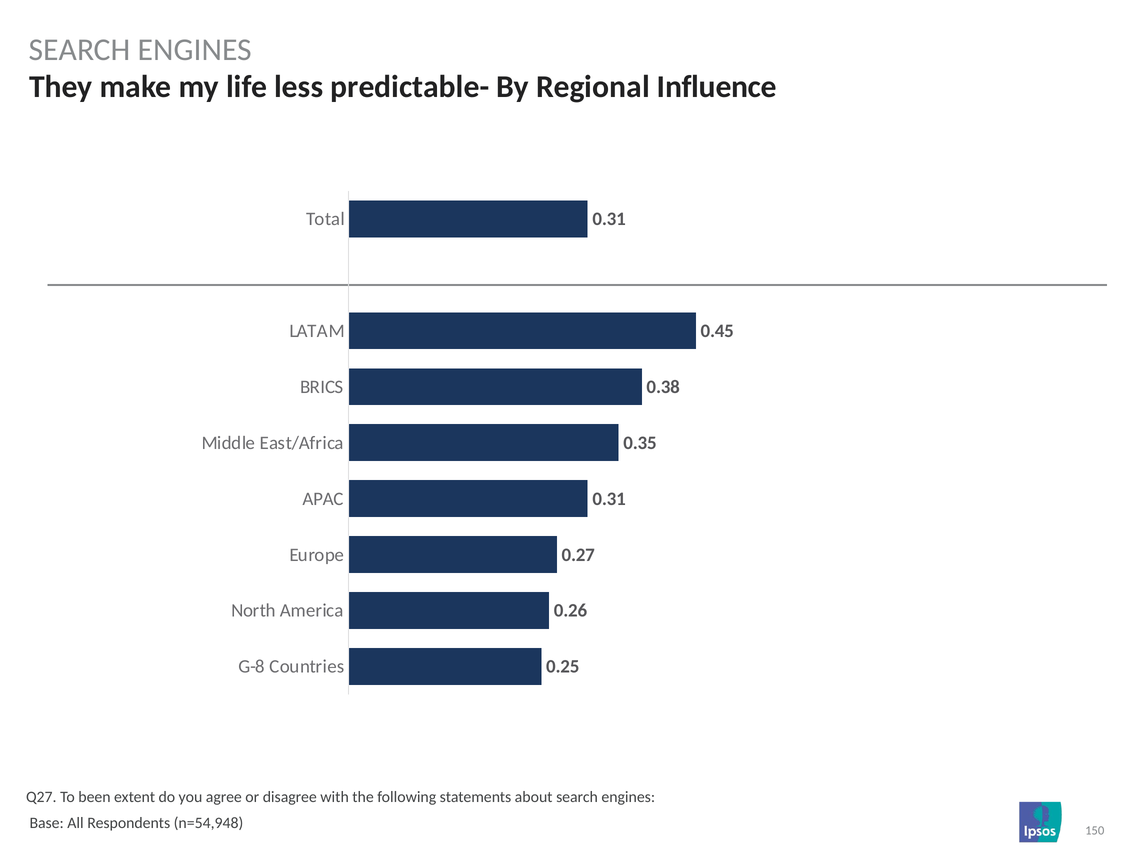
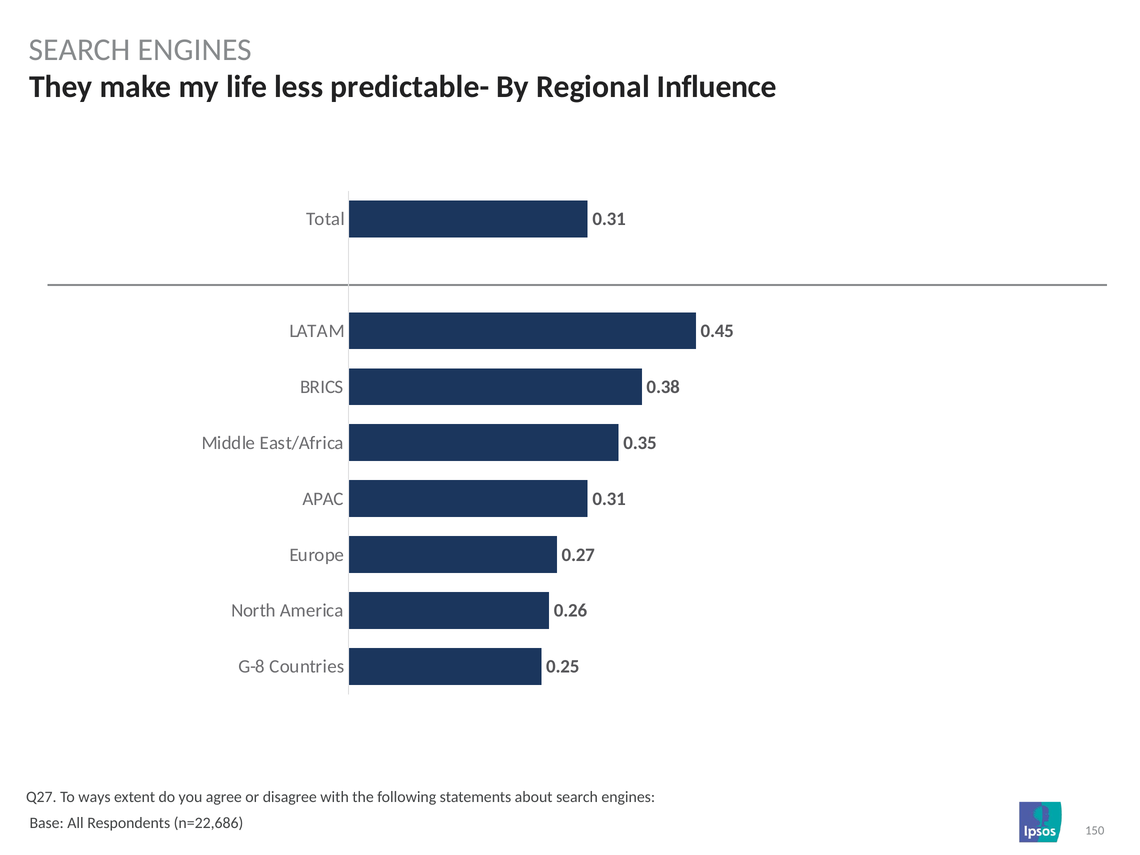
been: been -> ways (94, 797)
n=54,948: n=54,948 -> n=22,686 (209, 823)
